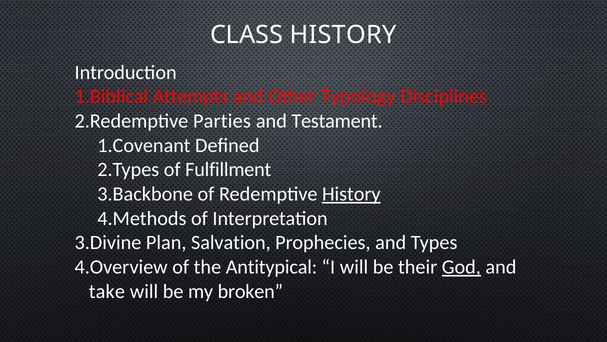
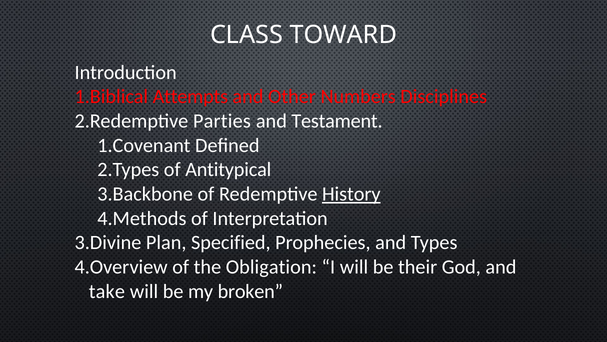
CLASS HISTORY: HISTORY -> TOWARD (343, 35)
Typology: Typology -> Numbers (358, 97)
Fulfillment: Fulfillment -> Antitypical (228, 169)
Salvation: Salvation -> Specified (231, 242)
Antitypical: Antitypical -> Obligation (271, 267)
God underline: present -> none (461, 267)
